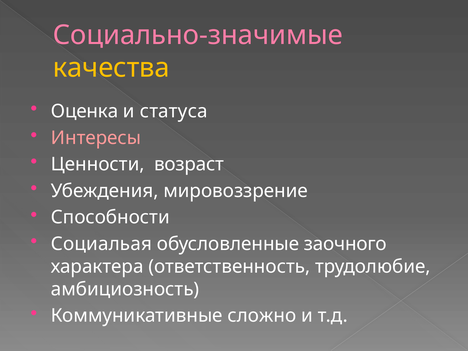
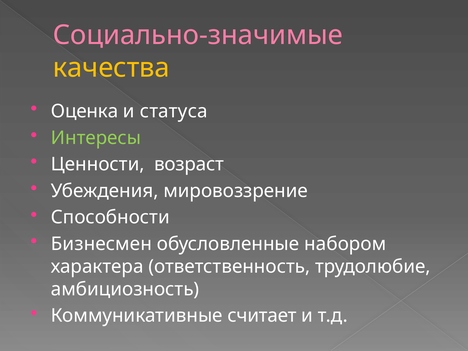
Интересы colour: pink -> light green (96, 138)
Социальая: Социальая -> Бизнесмен (101, 244)
заочного: заочного -> набором (345, 244)
сложно: сложно -> считает (262, 316)
